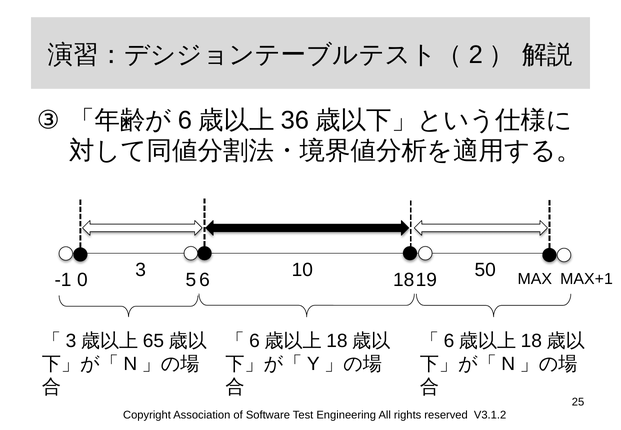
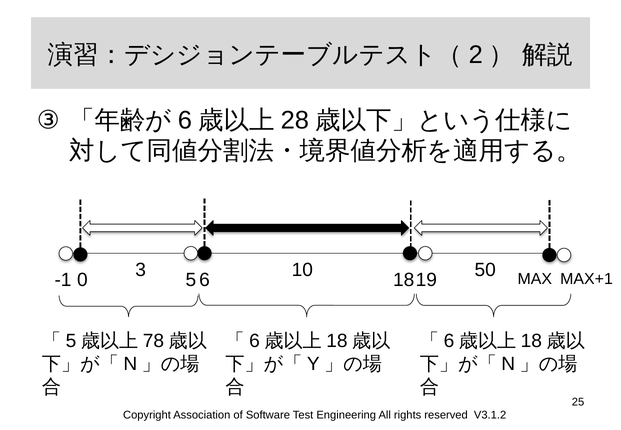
36: 36 -> 28 (295, 120)
3: 3 -> 5 (71, 341)
65: 65 -> 78 (153, 341)
